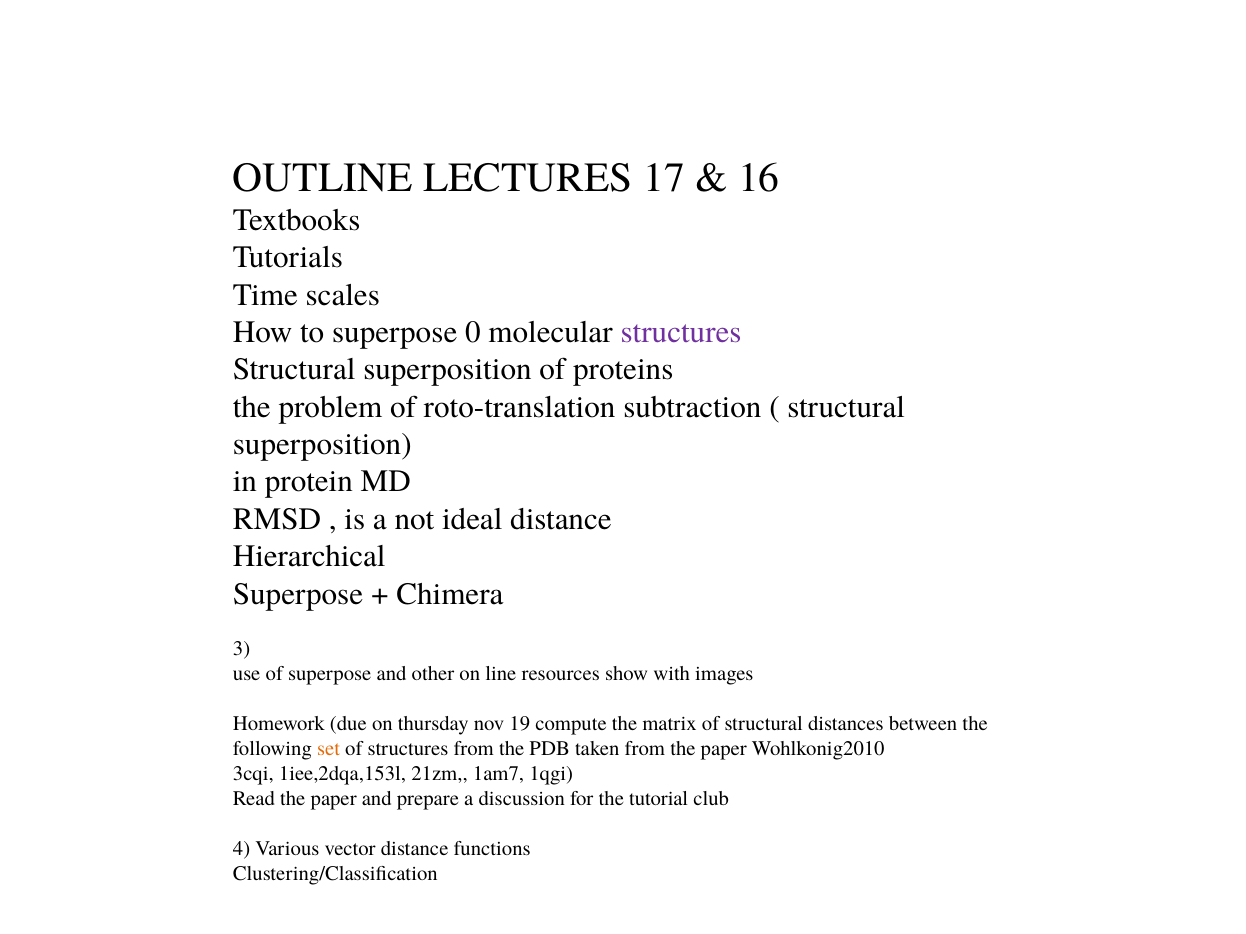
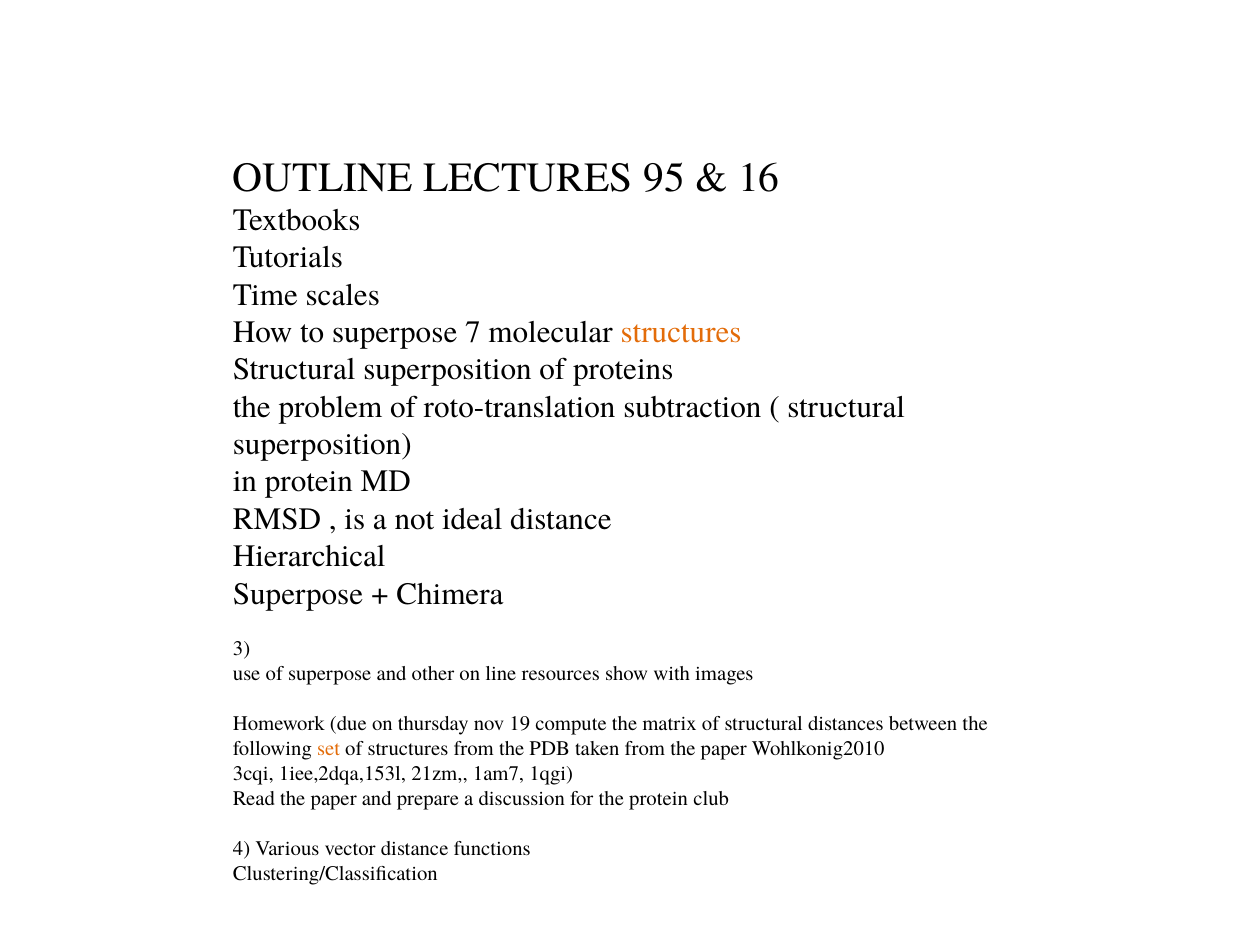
17: 17 -> 95 (664, 177)
0: 0 -> 7 (473, 332)
structures colour: purple -> orange (681, 332)
the tutorial: tutorial -> protein (659, 799)
